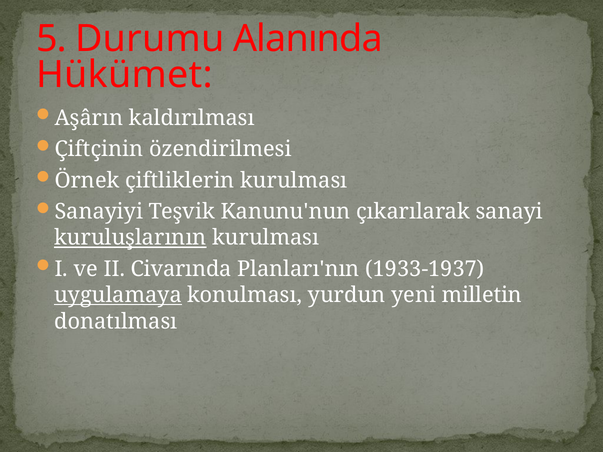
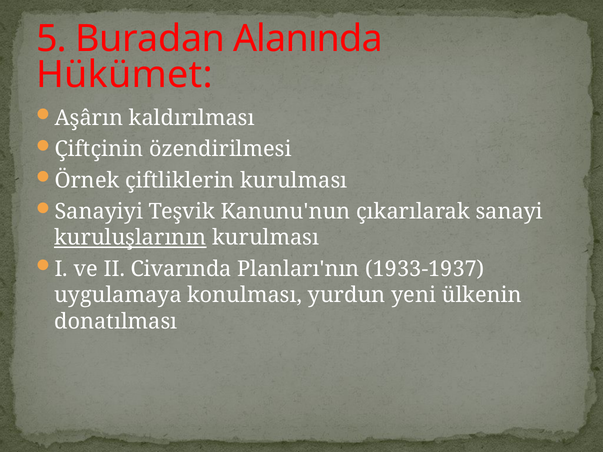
Durumu: Durumu -> Buradan (150, 39)
uygulamaya underline: present -> none (118, 295)
milletin: milletin -> ülkenin (482, 295)
